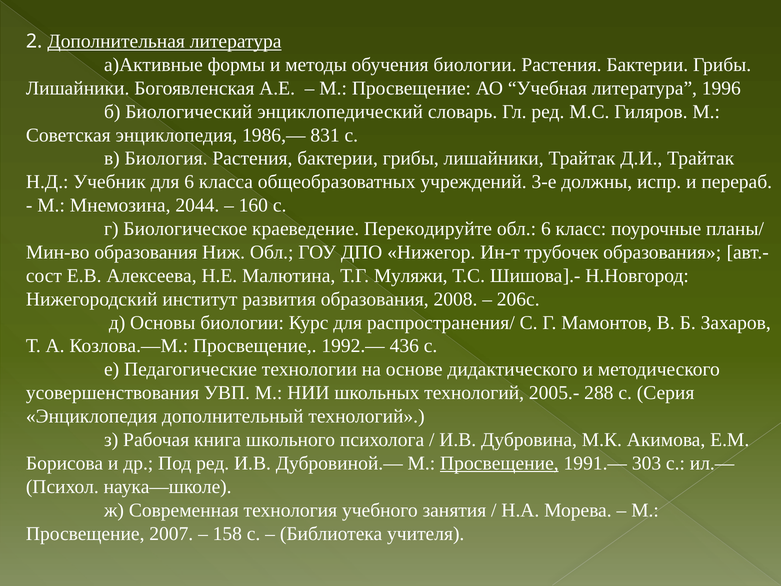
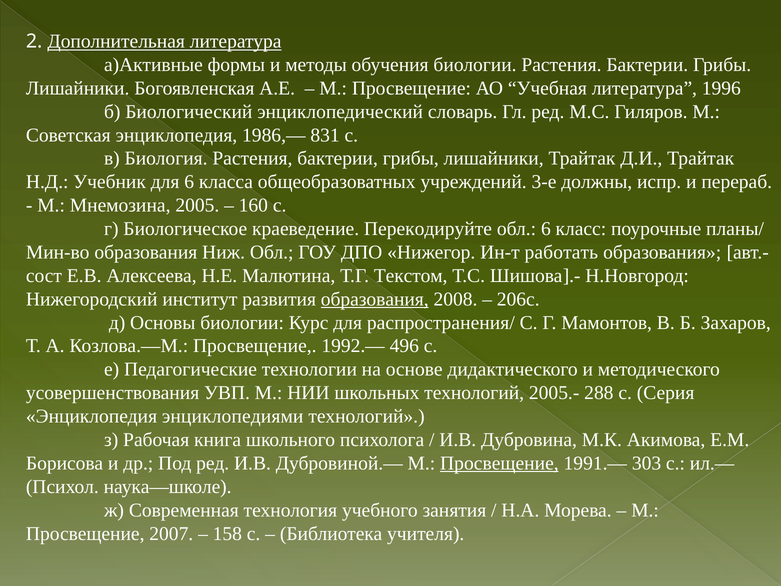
2044: 2044 -> 2005 (197, 205)
трубочек: трубочек -> работать (561, 252)
Муляжи: Муляжи -> Текстом (411, 276)
образования underline: none -> present (375, 299)
436: 436 -> 496 (404, 346)
дополнительный: дополнительный -> энциклопедиями (233, 416)
